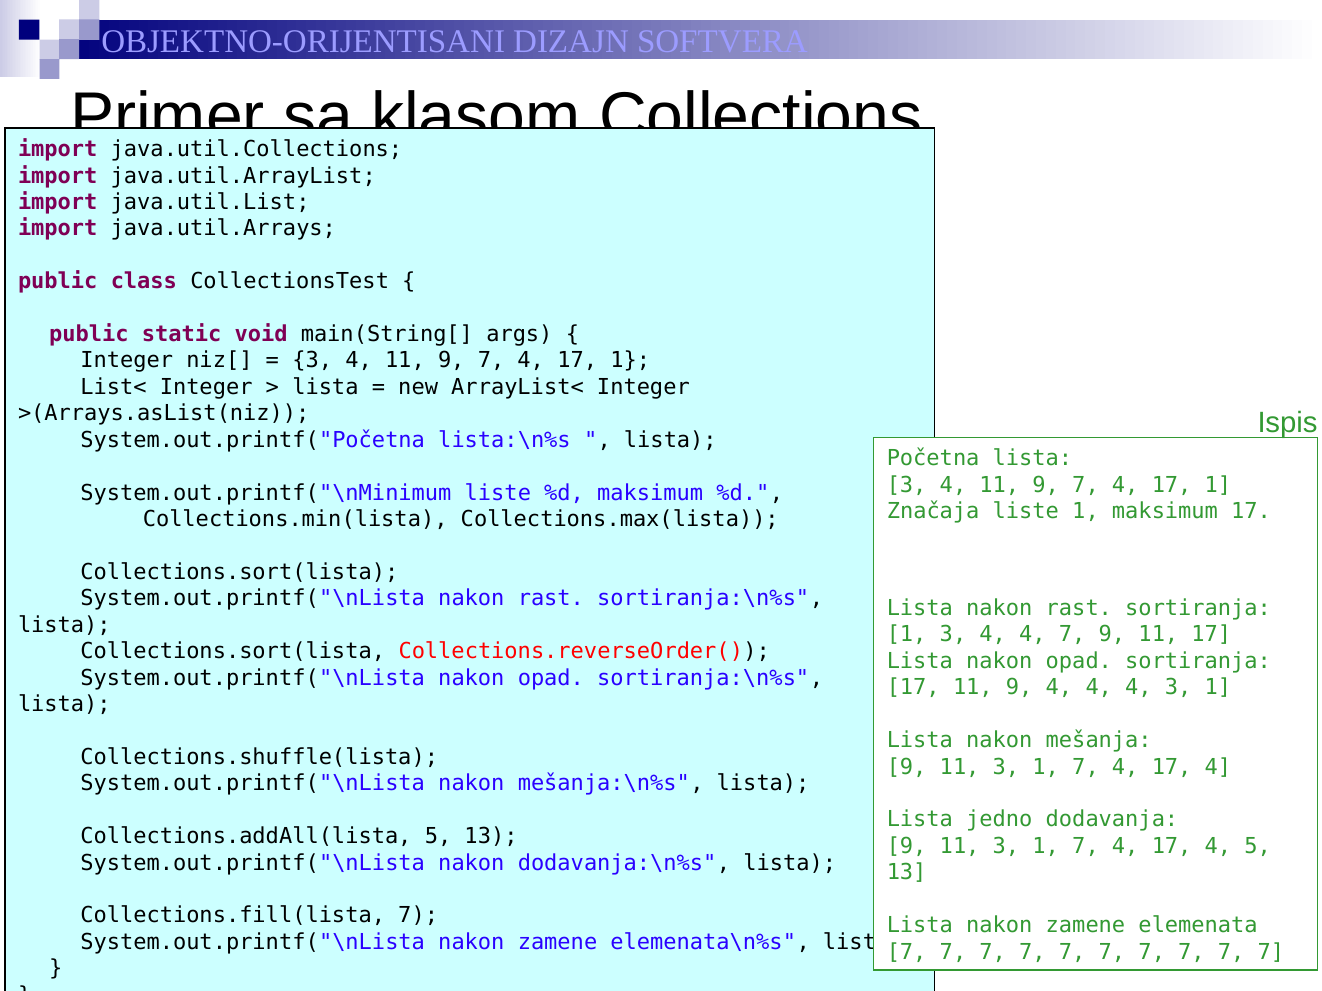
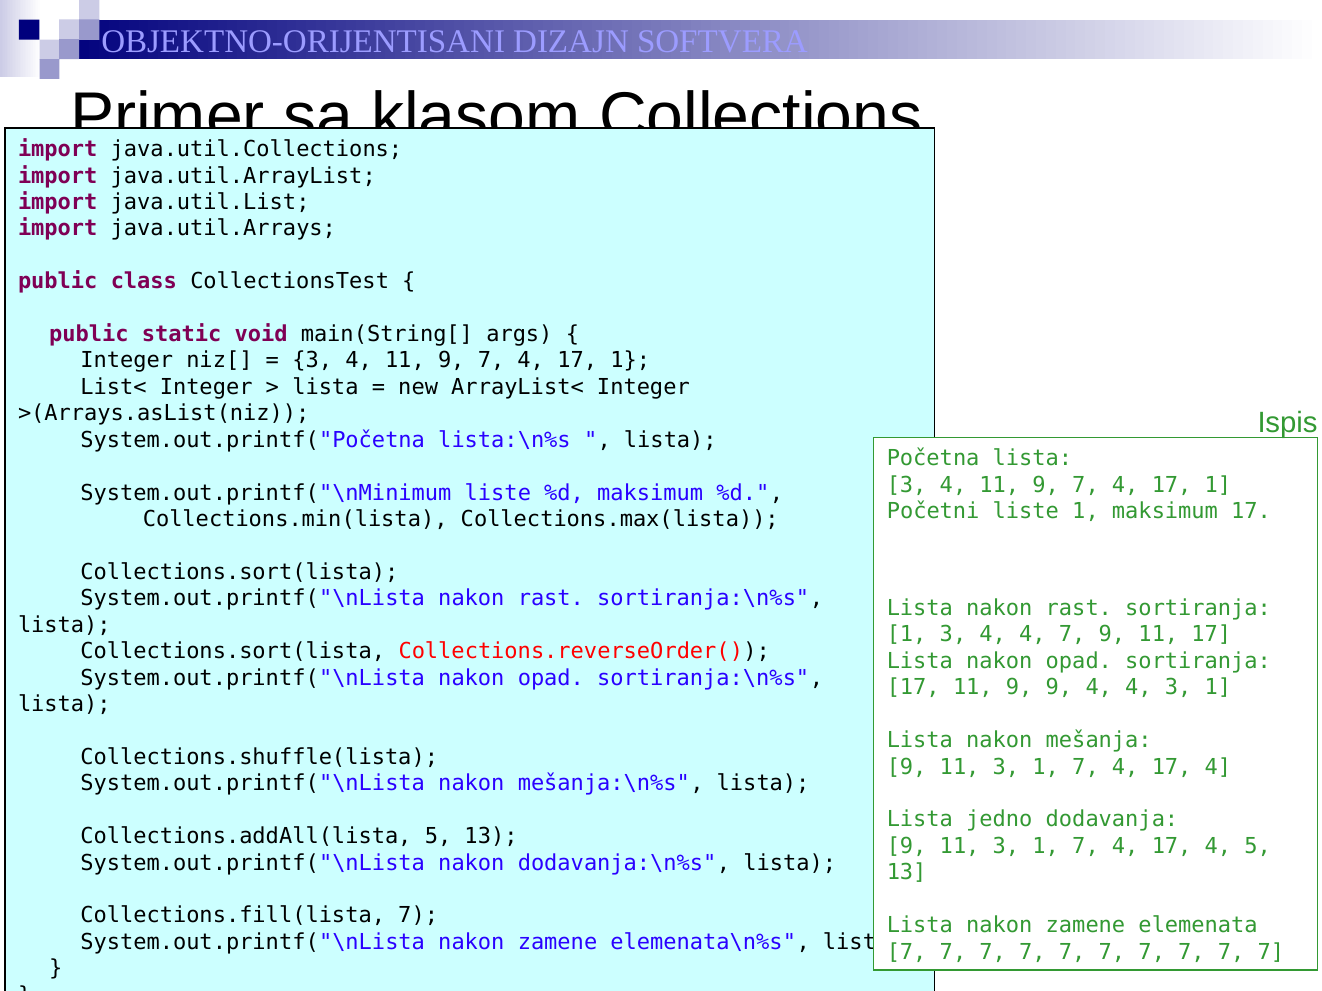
Značaja: Značaja -> Početni (933, 512)
9 4: 4 -> 9 (1059, 688)
